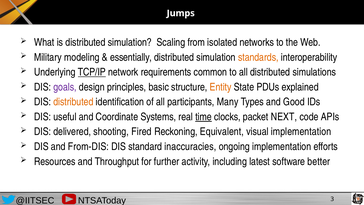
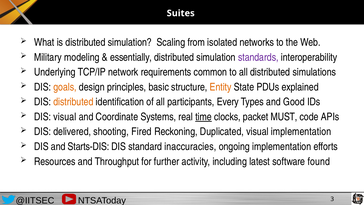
Jumps: Jumps -> Suites (181, 13)
standards colour: orange -> purple (258, 57)
TCP/IP underline: present -> none (92, 72)
goals colour: purple -> orange (65, 87)
Many: Many -> Every (228, 102)
DIS useful: useful -> visual (65, 117)
NEXT: NEXT -> MUST (284, 117)
Equivalent: Equivalent -> Duplicated (222, 132)
From-DIS: From-DIS -> Starts-DIS (88, 146)
better: better -> found (319, 161)
